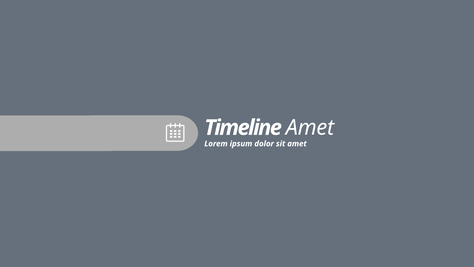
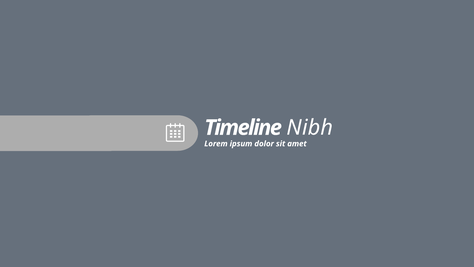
Amet: Amet -> Nibh (310, 127)
